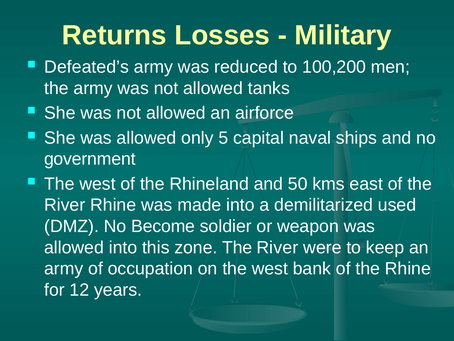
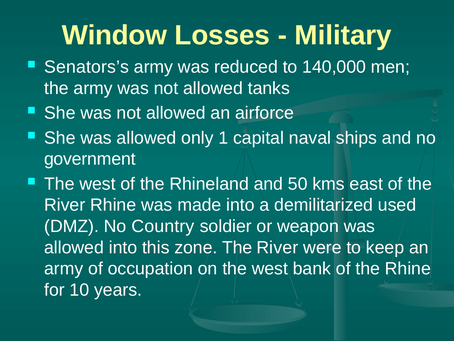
Returns: Returns -> Window (114, 35)
Defeated’s: Defeated’s -> Senators’s (87, 67)
100,200: 100,200 -> 140,000 (334, 67)
5: 5 -> 1 (223, 138)
Become: Become -> Country (163, 226)
12: 12 -> 10 (79, 290)
